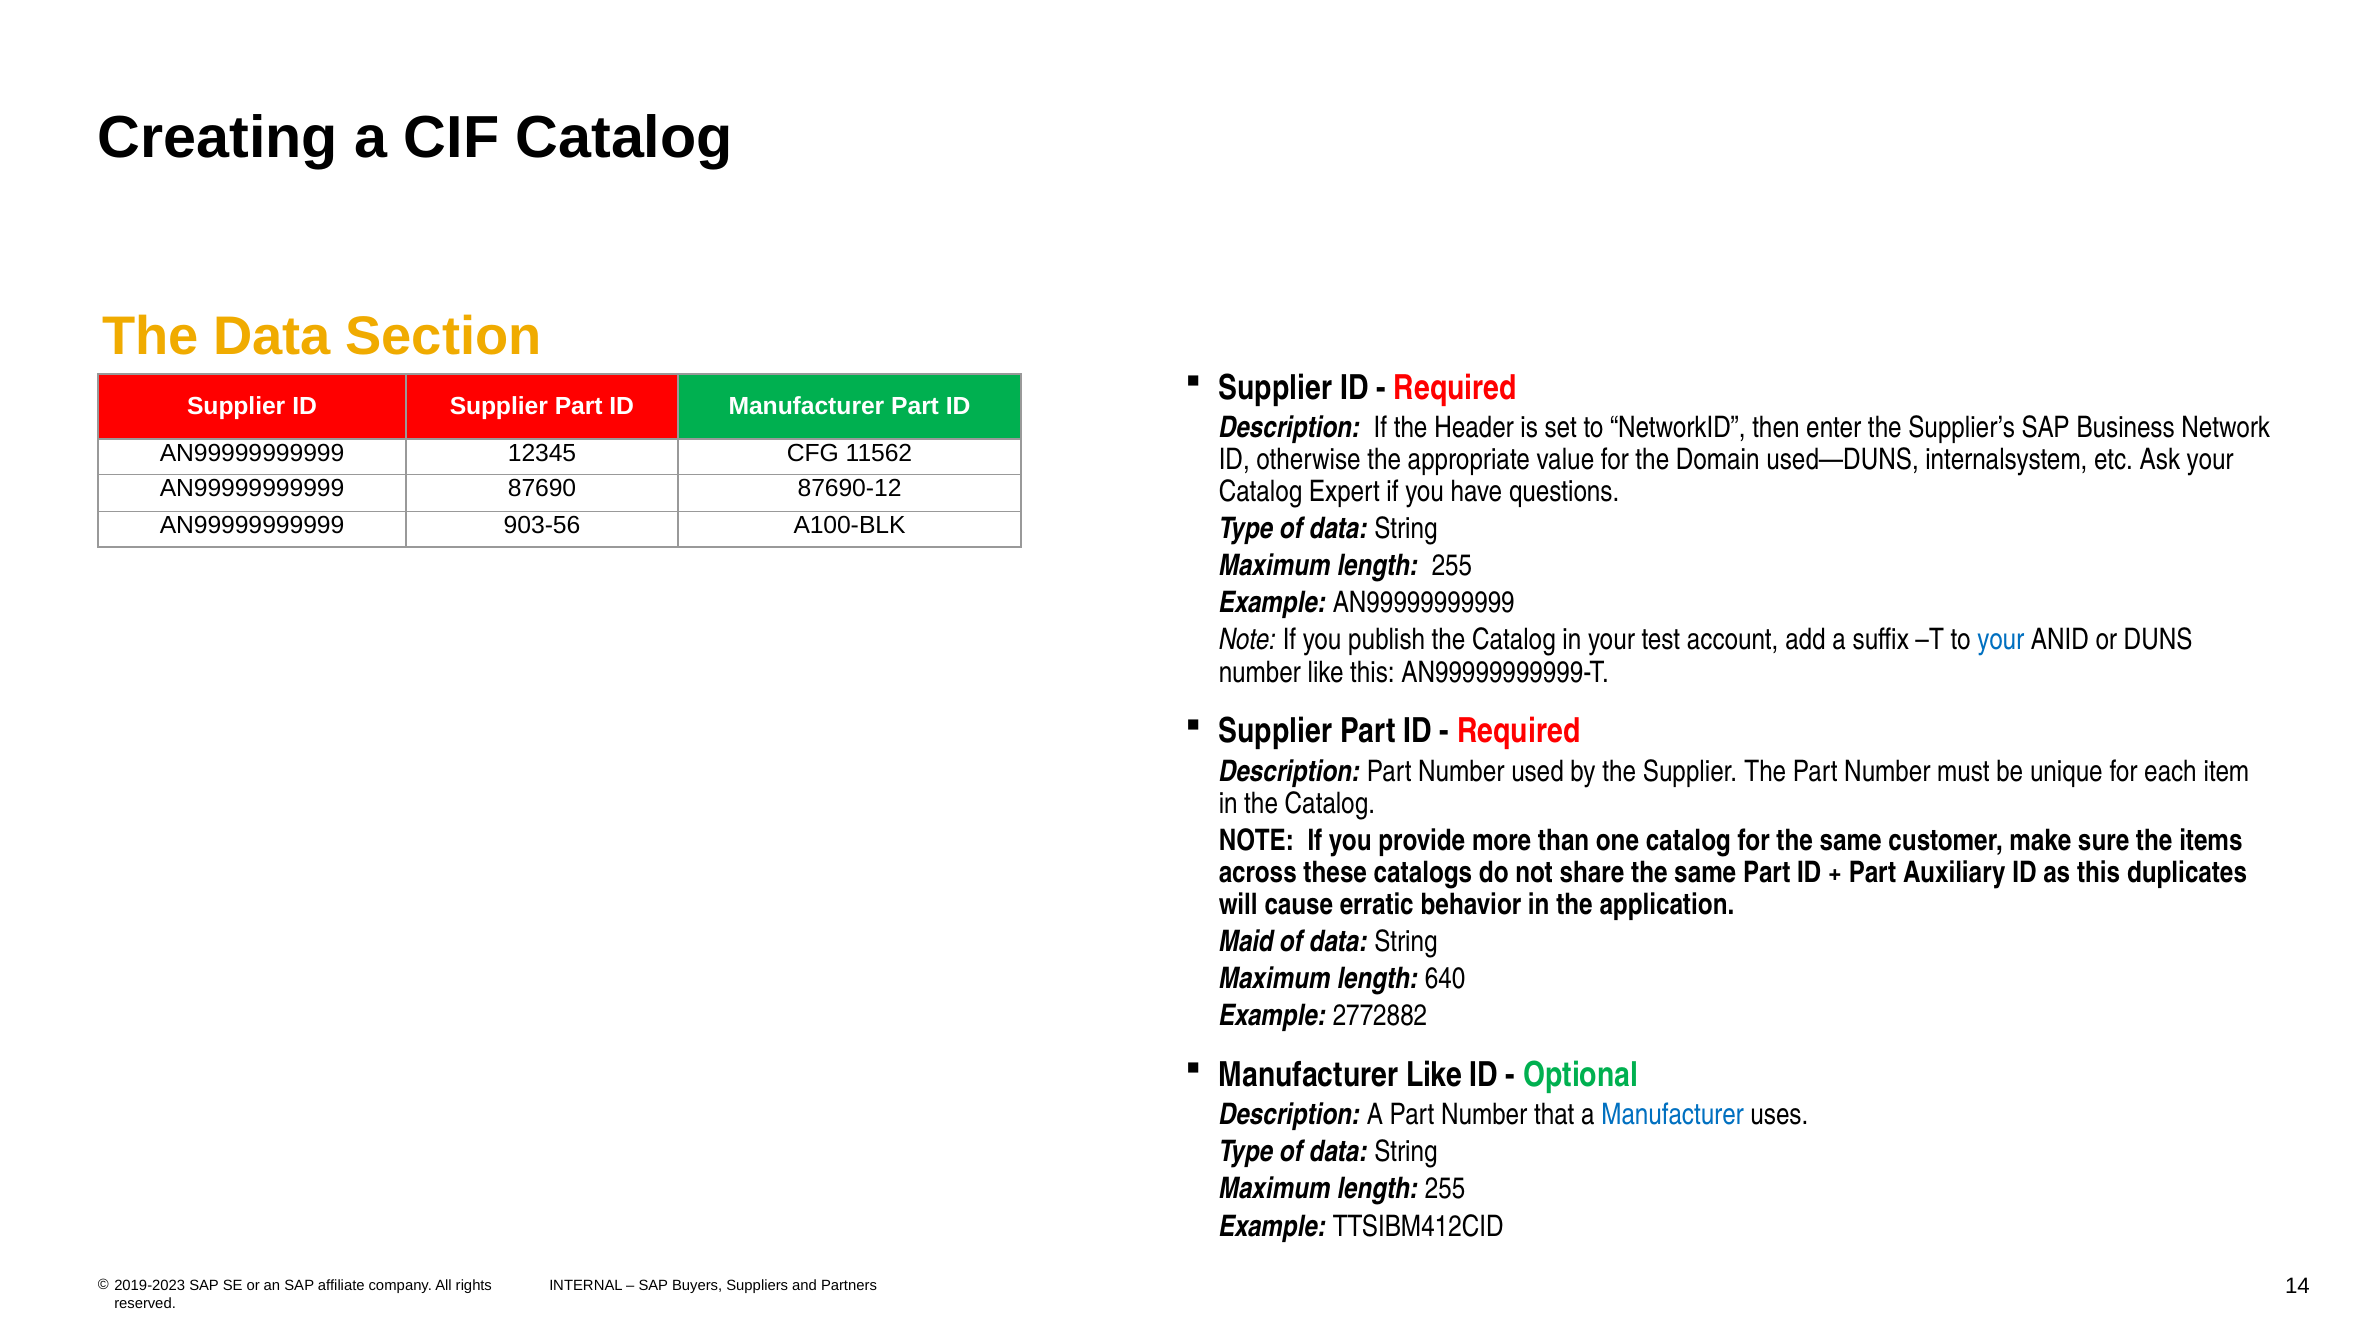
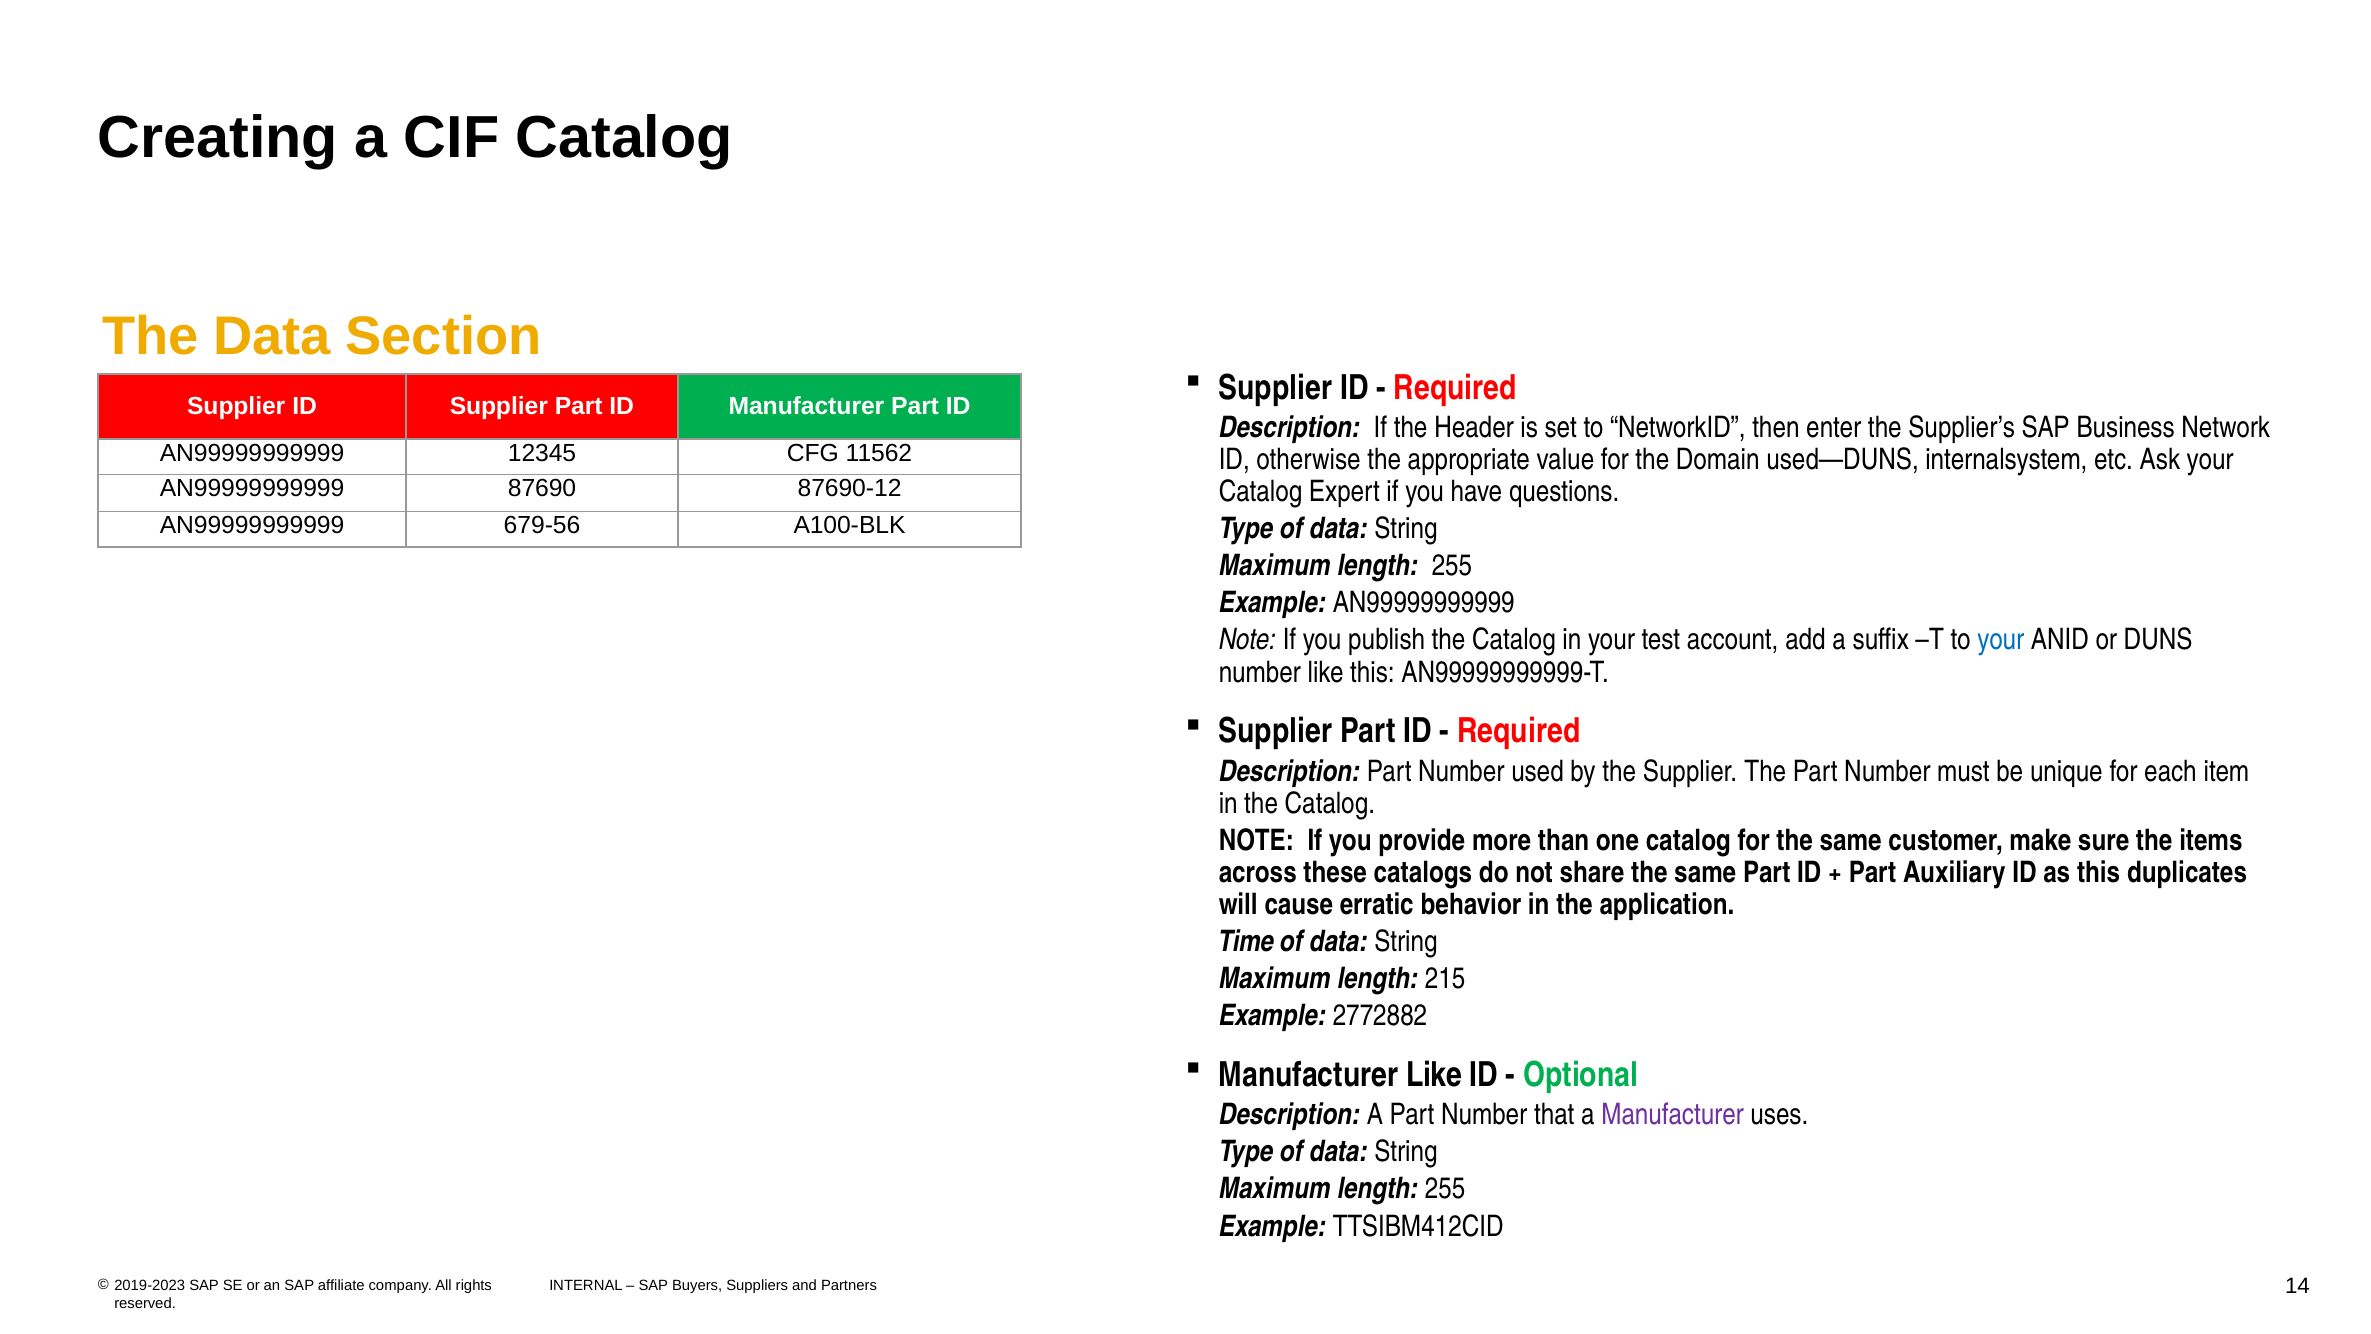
903-56: 903-56 -> 679-56 (542, 525)
Maid: Maid -> Time (1246, 941)
640: 640 -> 215 (1445, 979)
Manufacturer colour: blue -> purple (1673, 1114)
